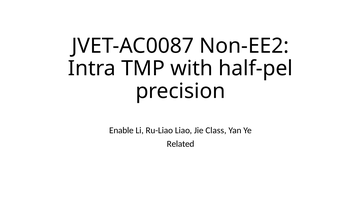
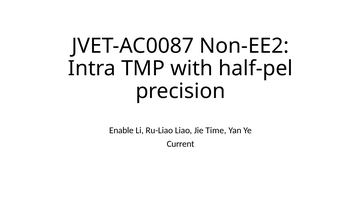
Class: Class -> Time (216, 130)
Related: Related -> Current (181, 144)
